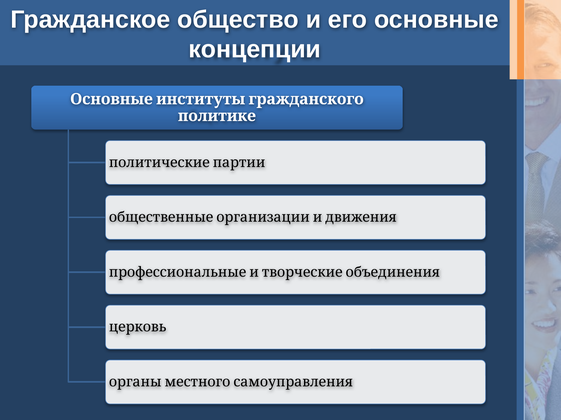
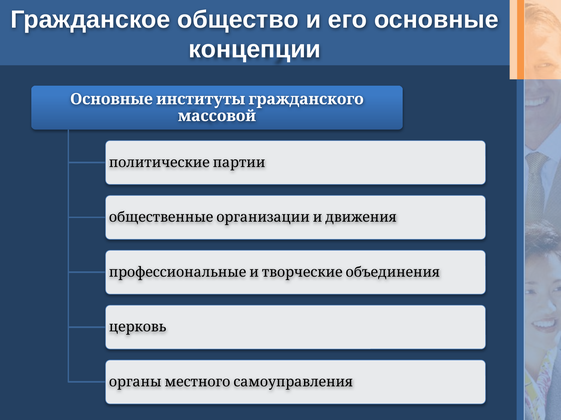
политике: политике -> массовой (217, 116)
